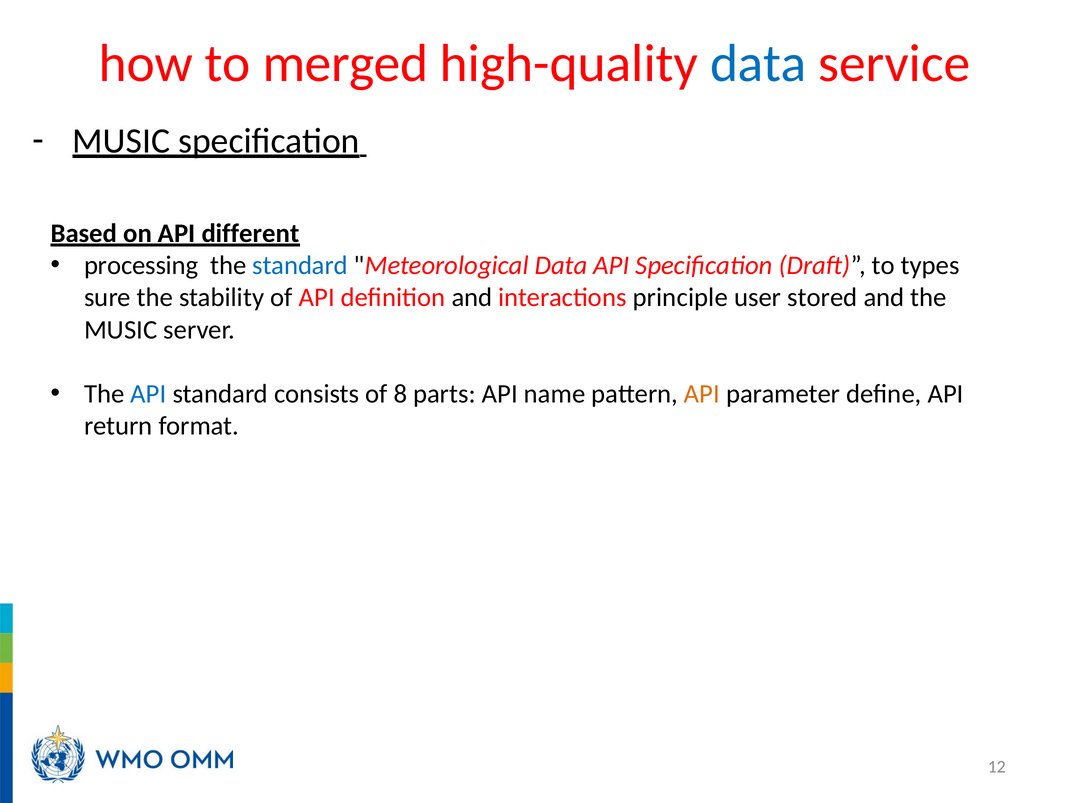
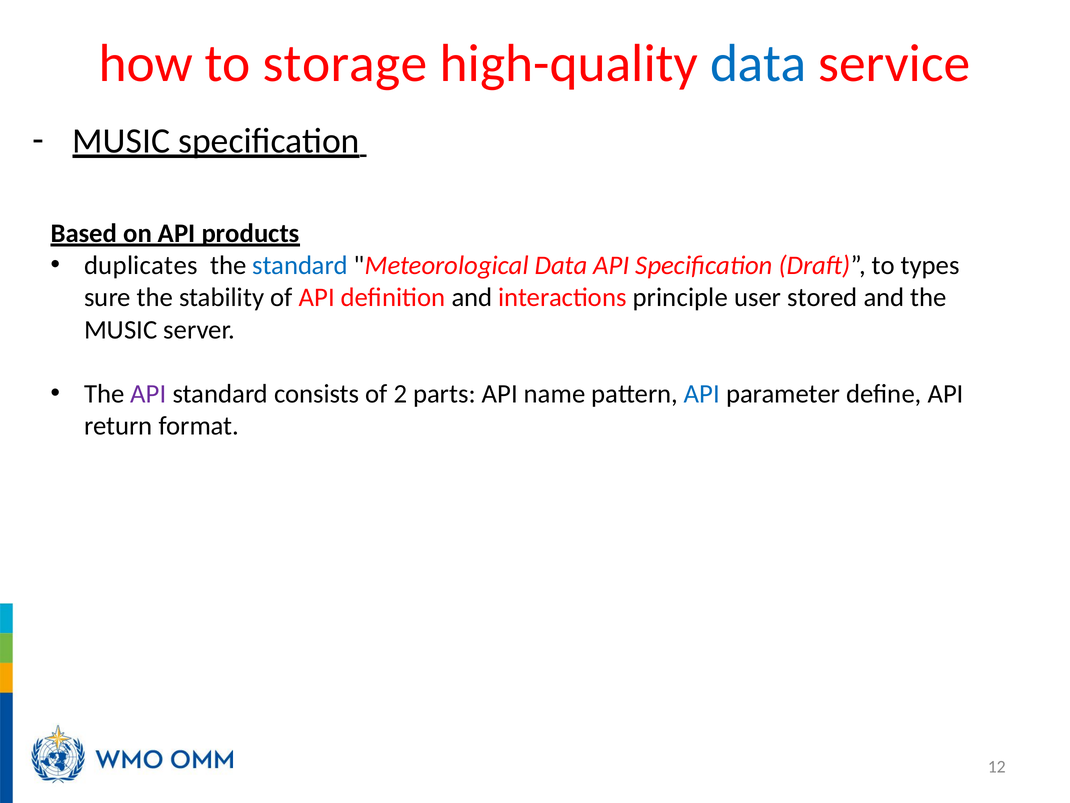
merged: merged -> storage (345, 64)
different: different -> products (251, 233)
processing: processing -> duplicates (141, 265)
API colour: blue -> purple (148, 394)
8: 8 -> 2 (400, 394)
API colour: orange -> blue (702, 394)
